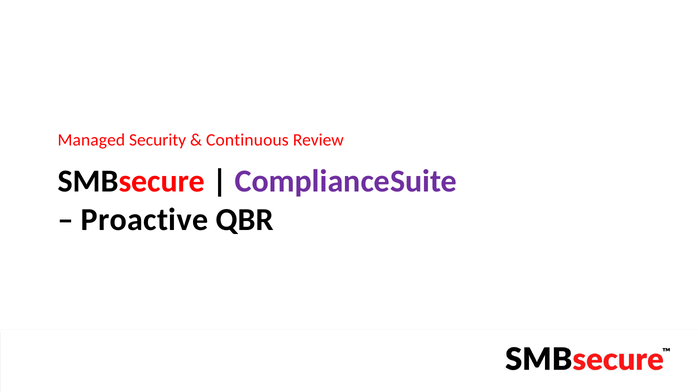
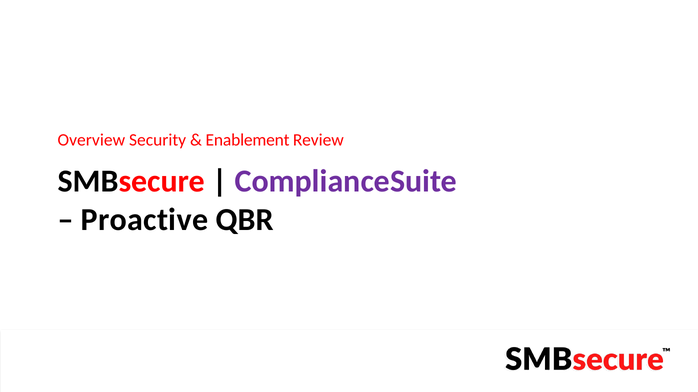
Managed: Managed -> Overview (91, 140)
Continuous: Continuous -> Enablement (248, 140)
